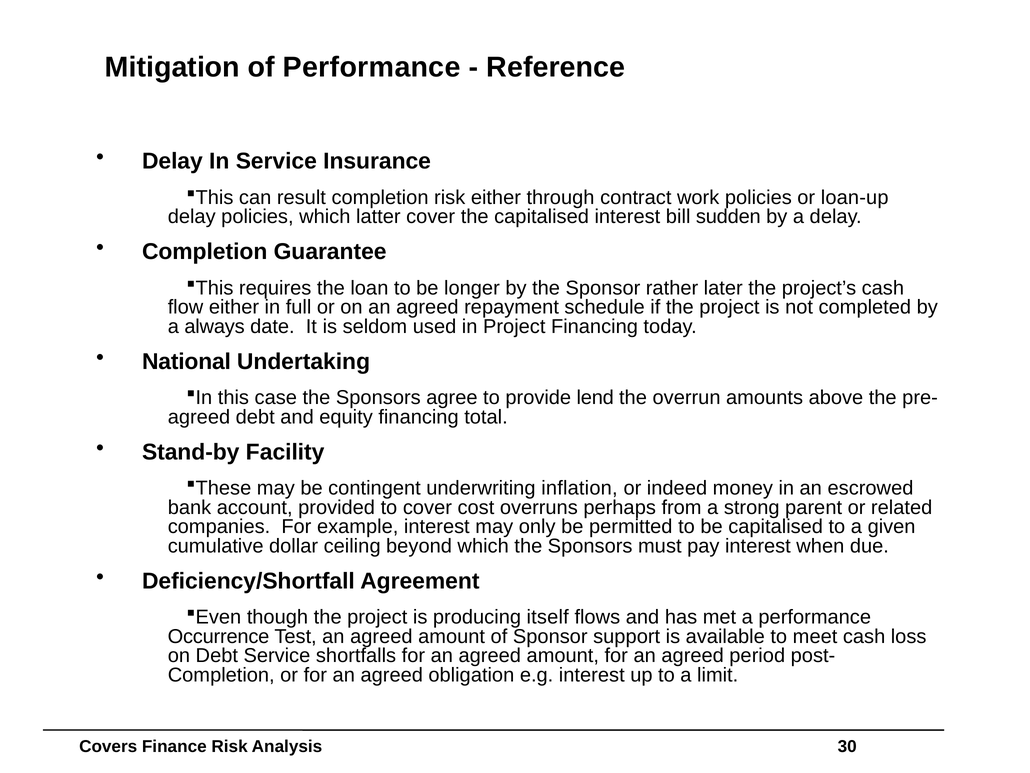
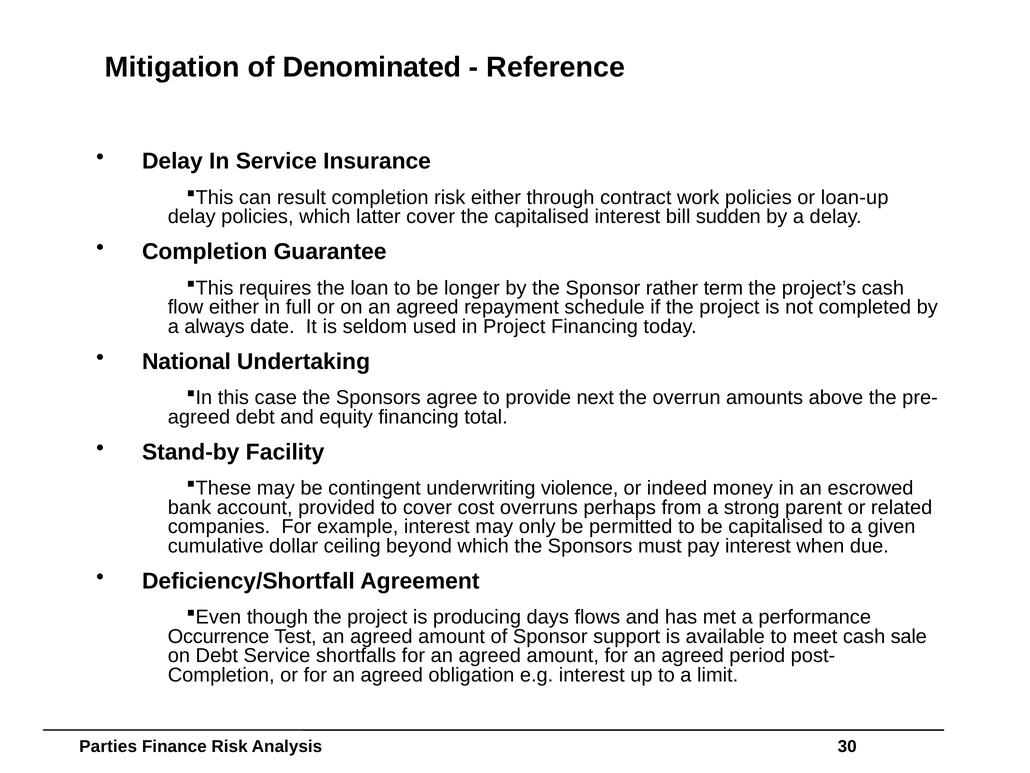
of Performance: Performance -> Denominated (372, 67)
later: later -> term (723, 288)
lend: lend -> next (595, 397)
inflation: inflation -> violence (580, 488)
itself: itself -> days (548, 617)
loss: loss -> sale (909, 636)
Covers: Covers -> Parties (108, 746)
